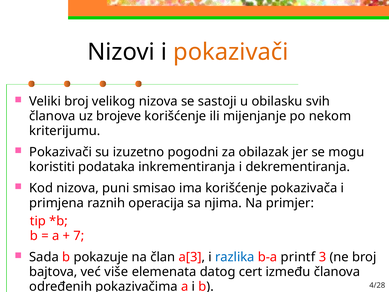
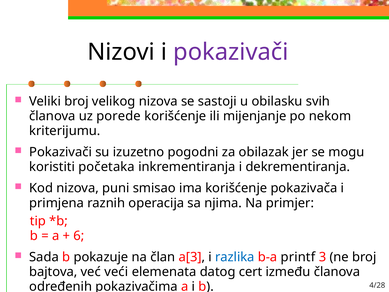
pokazivači colour: orange -> purple (231, 52)
brojeve: brojeve -> porede (119, 116)
podataka: podataka -> početaka (107, 167)
7: 7 -> 6 (79, 236)
više: više -> veći (116, 272)
